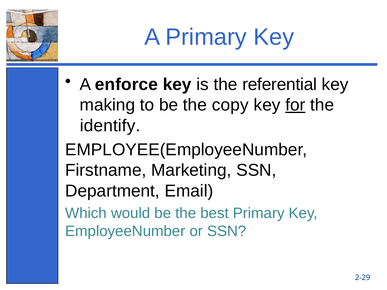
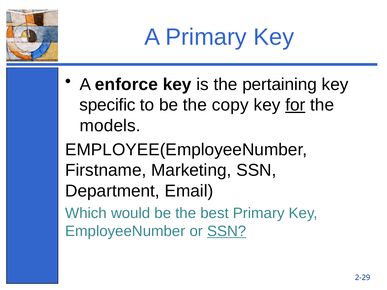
referential: referential -> pertaining (280, 84)
making: making -> specific (107, 105)
identify: identify -> models (110, 126)
SSN underline: none -> present (227, 231)
